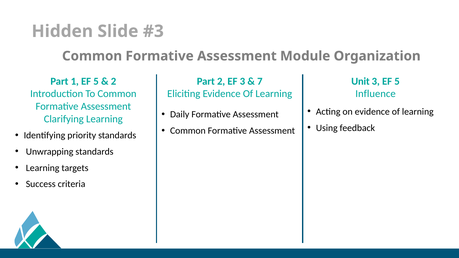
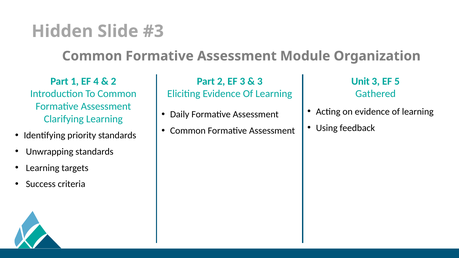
1 EF 5: 5 -> 4 (96, 81)
7: 7 -> 3 (260, 81)
Influence: Influence -> Gathered (376, 94)
